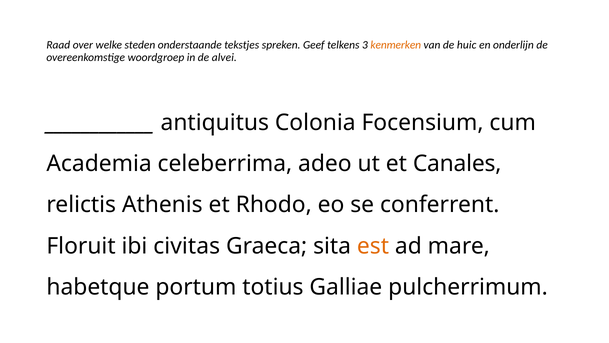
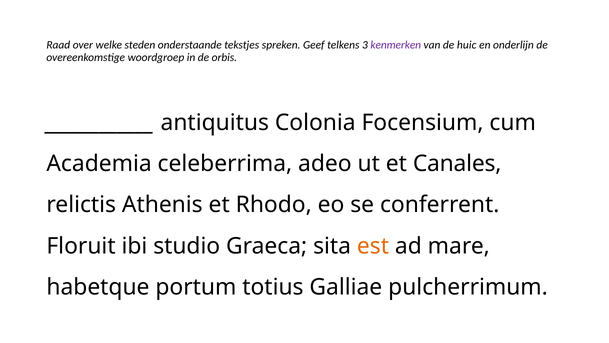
kenmerken colour: orange -> purple (396, 45)
alvei: alvei -> orbis (224, 57)
civitas: civitas -> studio (187, 246)
